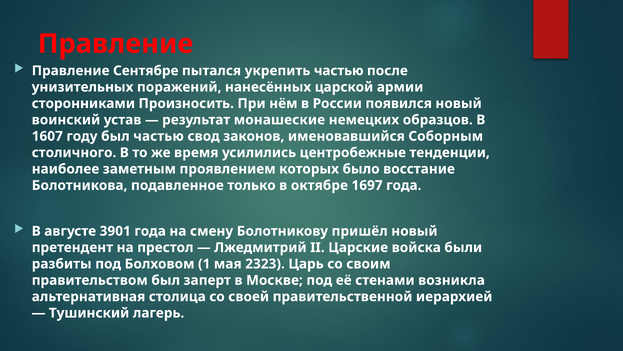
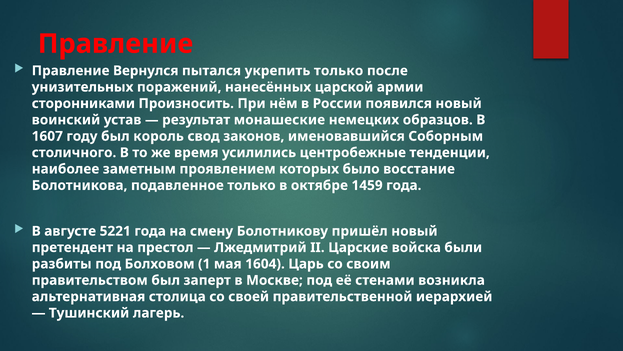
Сентябре: Сентябре -> Вернулся (146, 71)
укрепить частью: частью -> только (339, 71)
был частью: частью -> король (159, 136)
1697: 1697 -> 1459 (367, 185)
3901: 3901 -> 5221 (115, 231)
2323: 2323 -> 1604 (265, 263)
